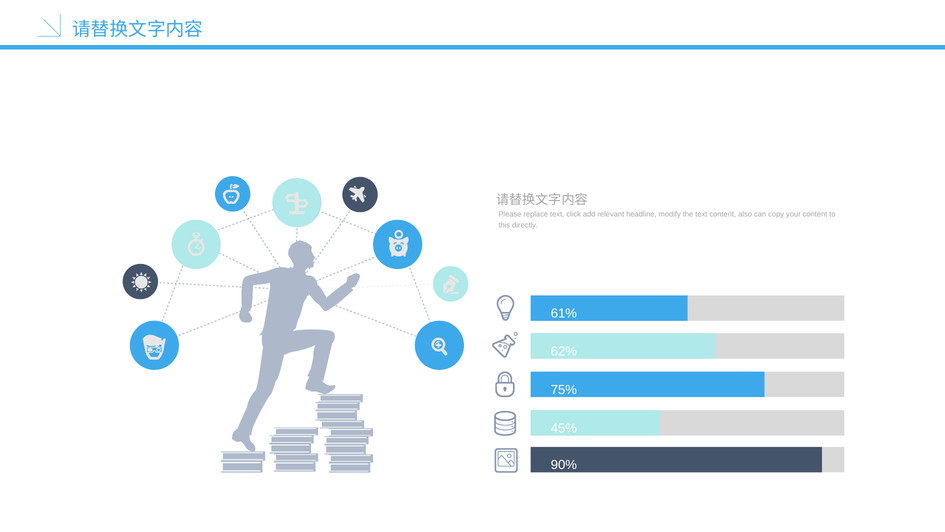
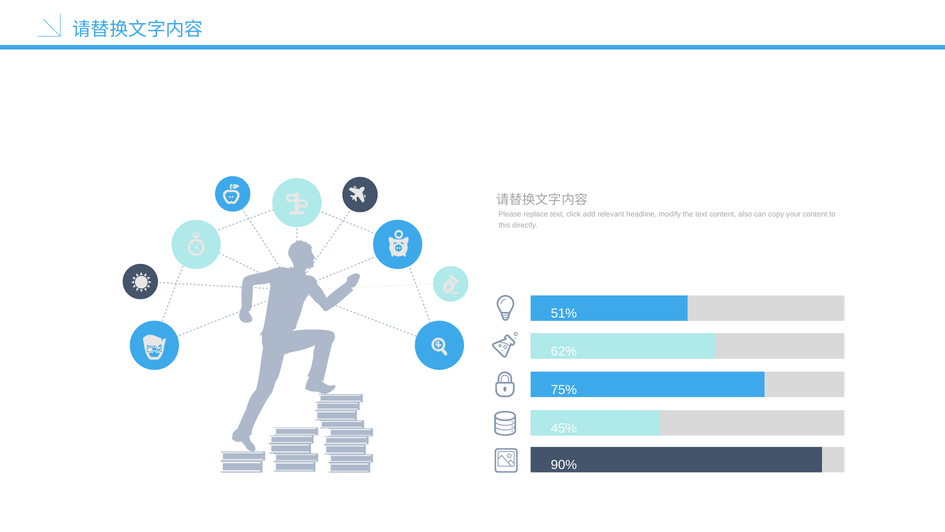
61%: 61% -> 51% (564, 313)
